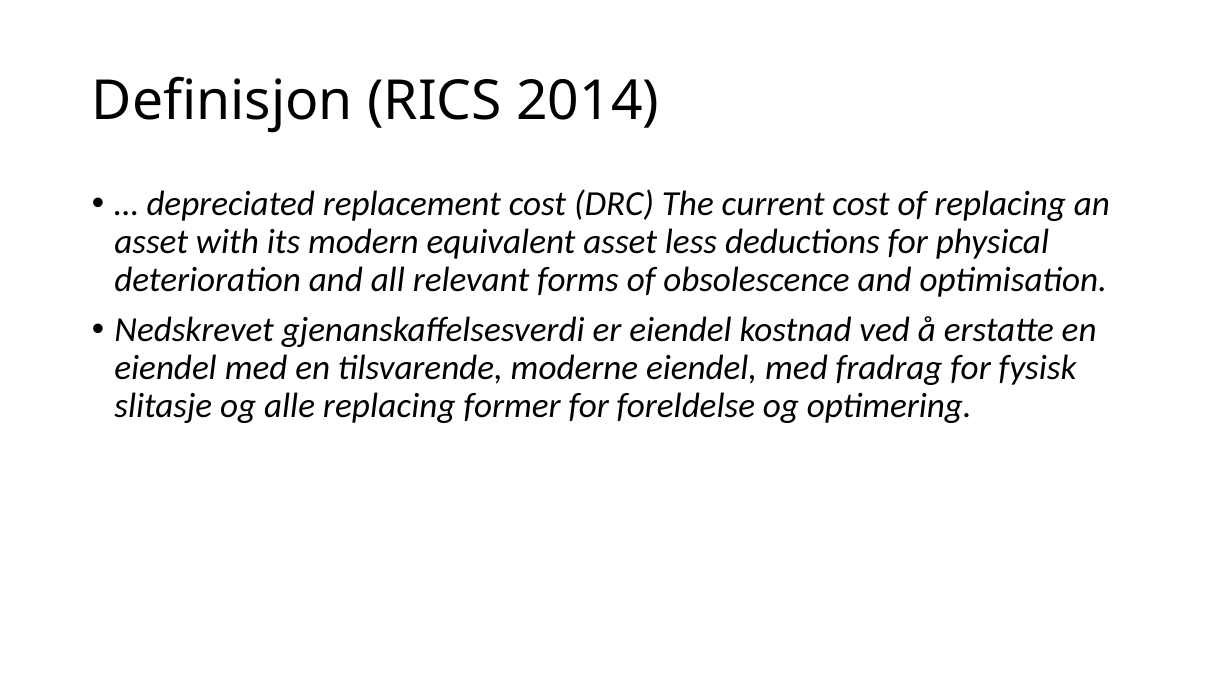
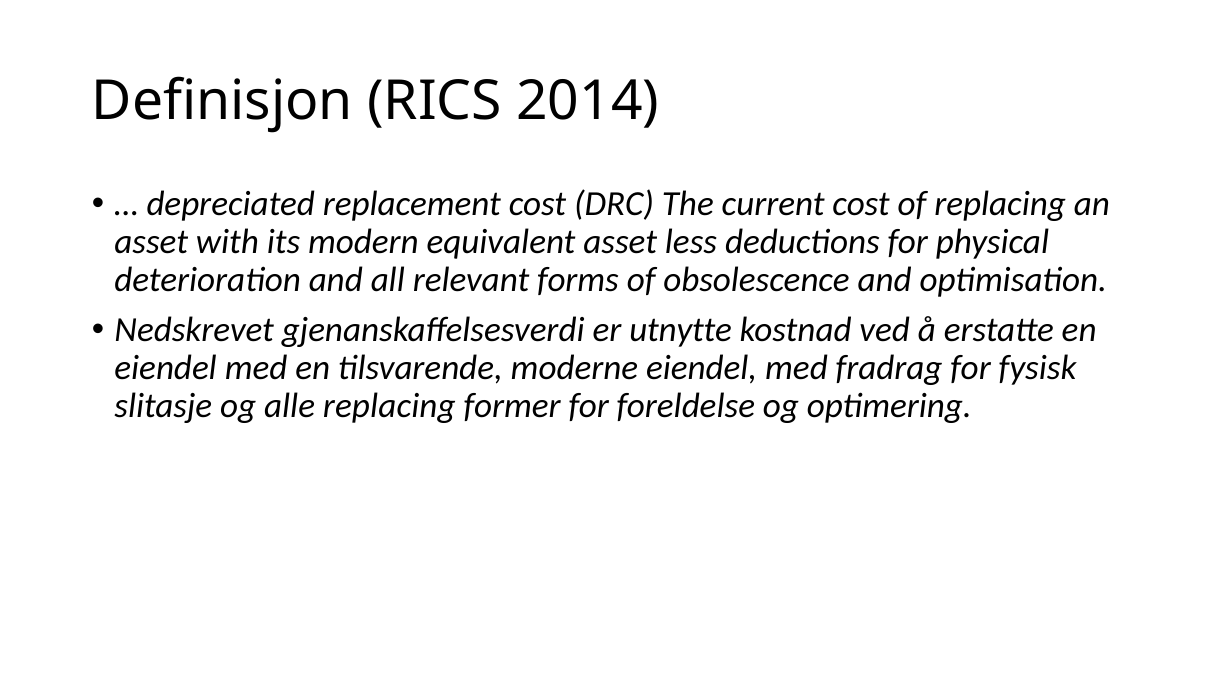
er eiendel: eiendel -> utnytte (681, 330)
